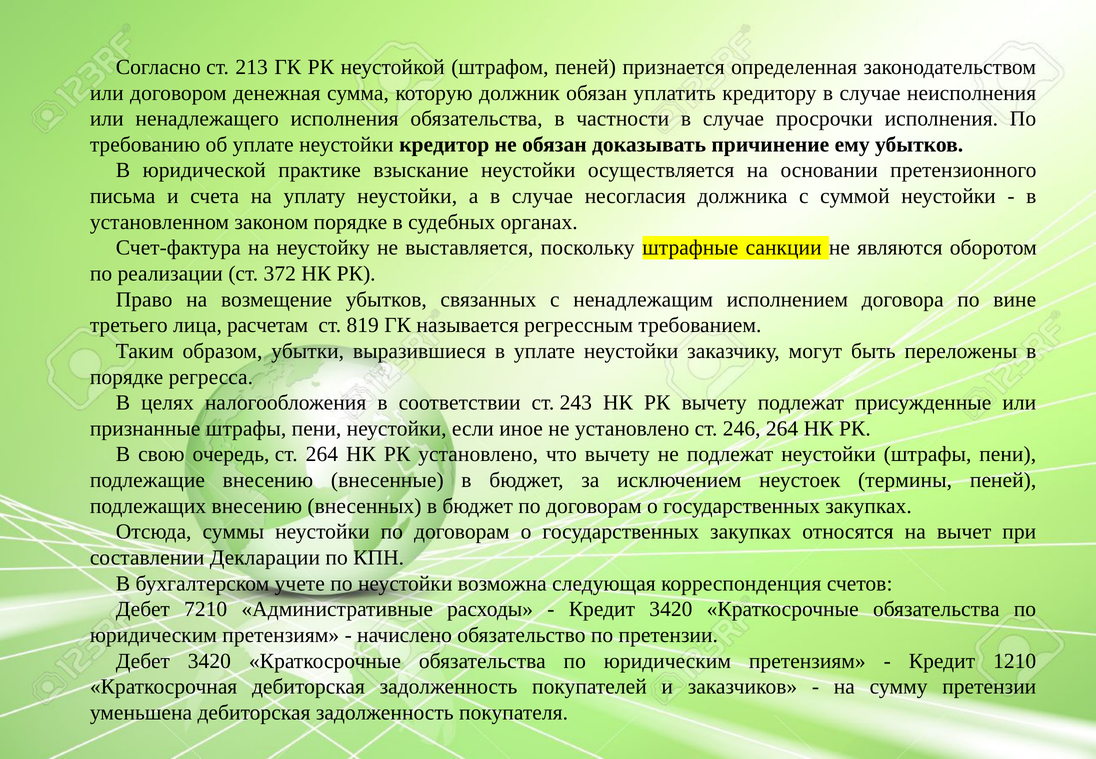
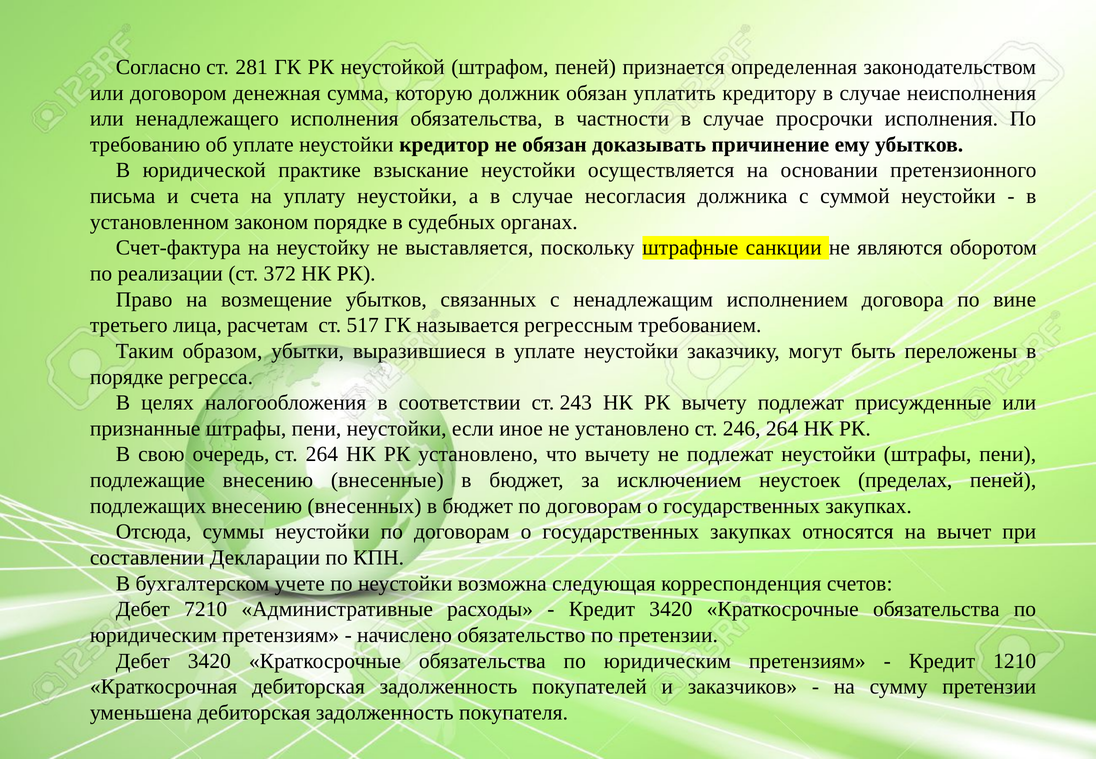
213: 213 -> 281 (252, 67)
819: 819 -> 517 (363, 325)
термины: термины -> пределах (905, 480)
